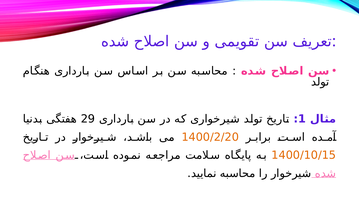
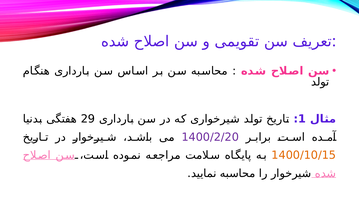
1400/2/20 colour: orange -> purple (210, 137)
